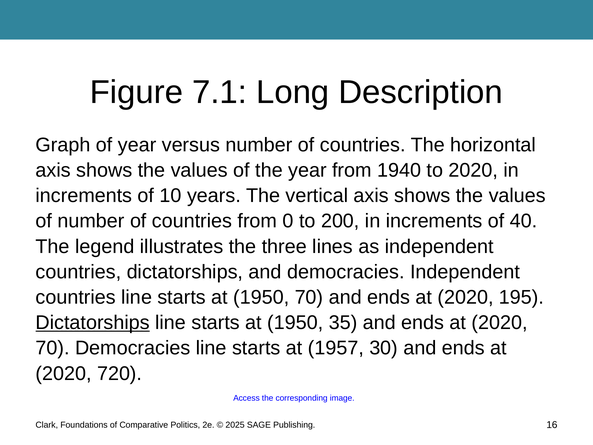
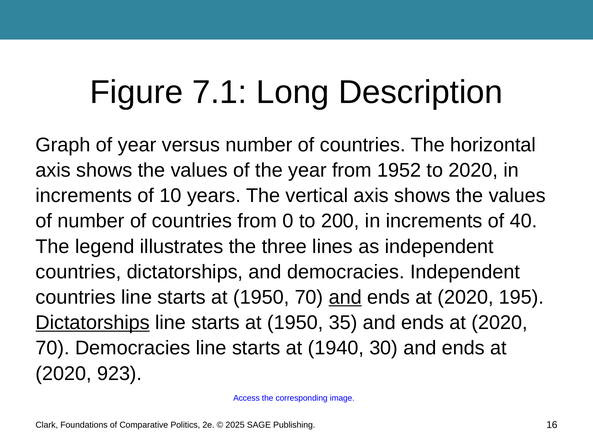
1940: 1940 -> 1952 (399, 170)
and underline: none -> present (345, 297)
1957: 1957 -> 1940 (336, 348)
720: 720 -> 923 (120, 373)
